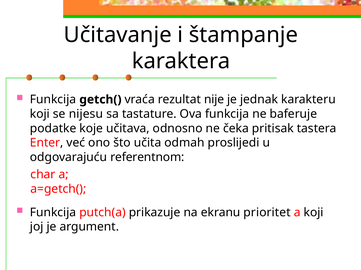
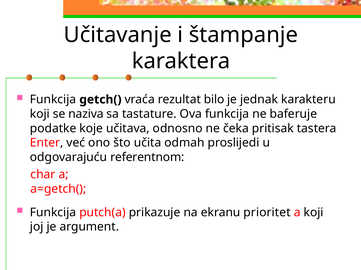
nije: nije -> bilo (214, 100)
nijesu: nijesu -> naziva (86, 114)
